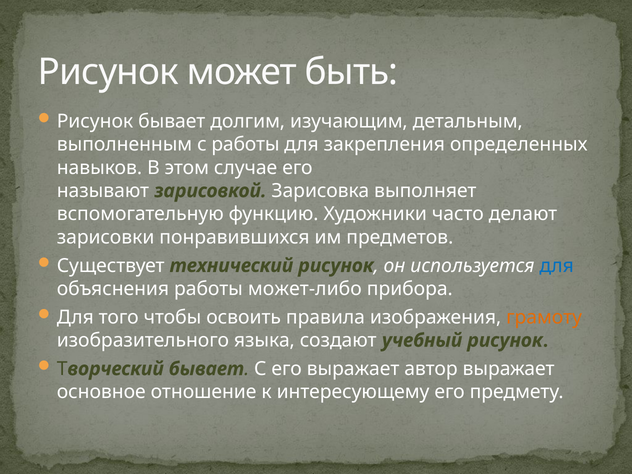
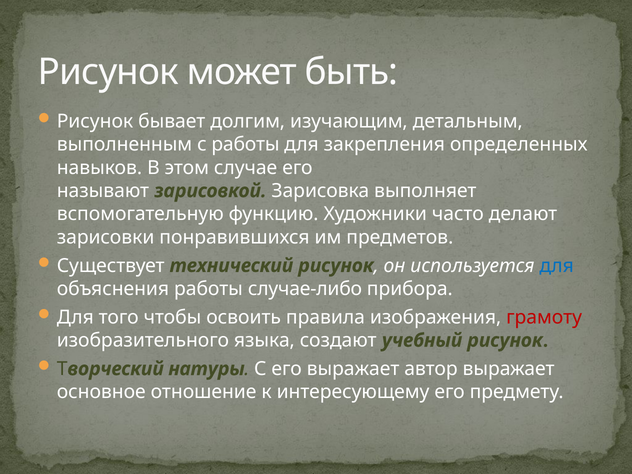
может-либо: может-либо -> случае-либо (305, 289)
грамоту colour: orange -> red (544, 317)
бывает: бывает -> натуры (207, 369)
